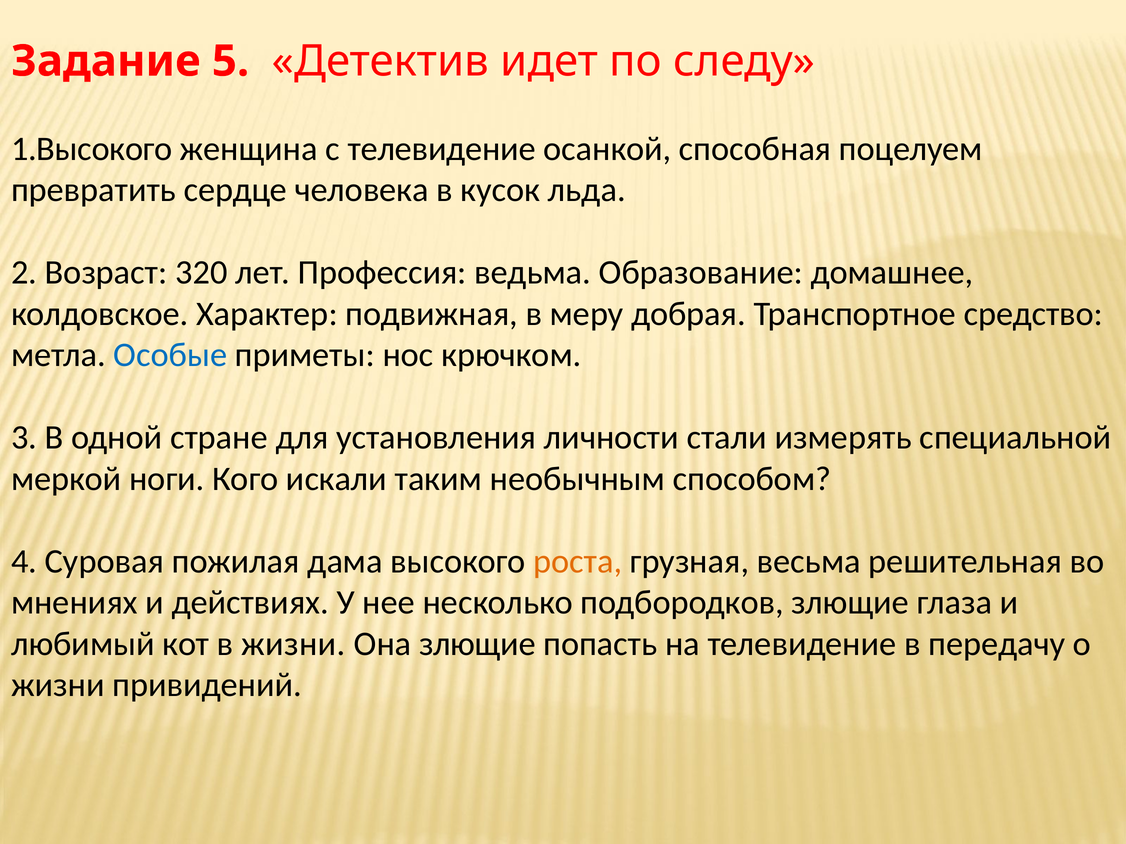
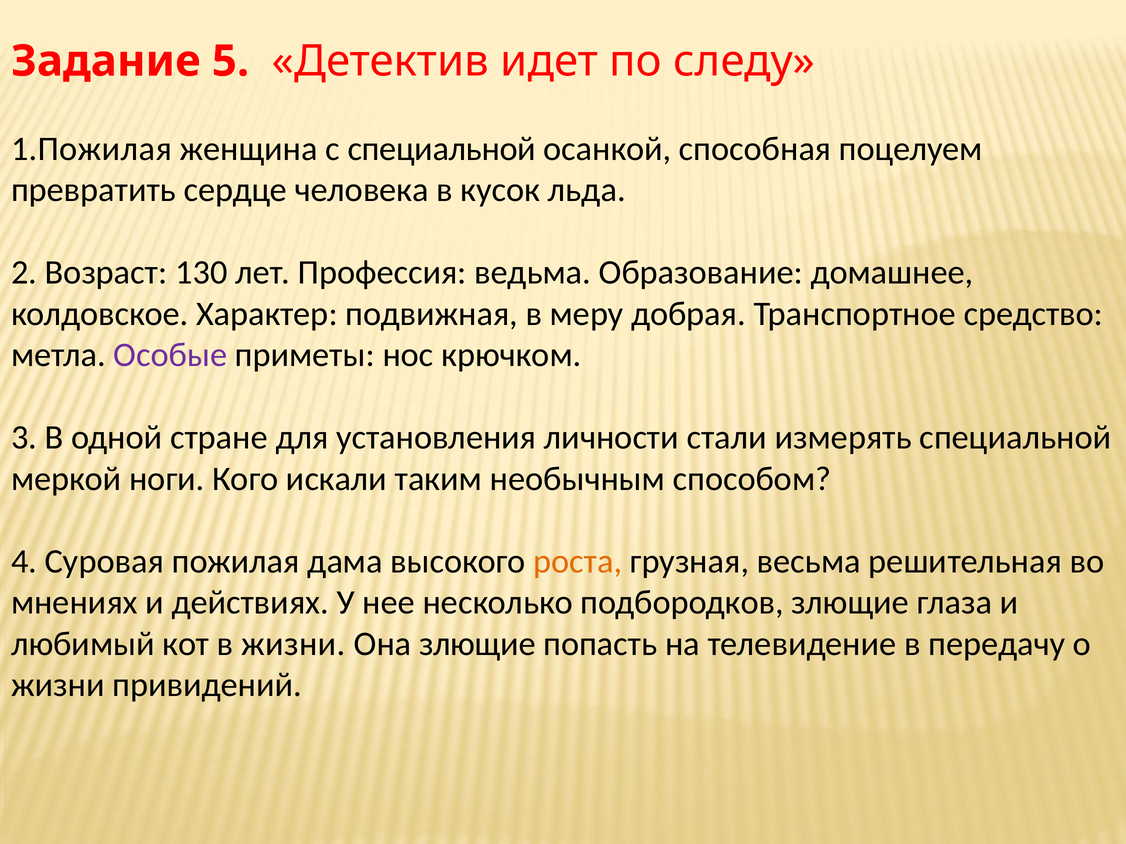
1.Высокого: 1.Высокого -> 1.Пожилая (91, 149)
с телевидение: телевидение -> специальной (442, 149)
320: 320 -> 130 (201, 273)
Особые colour: blue -> purple (170, 355)
